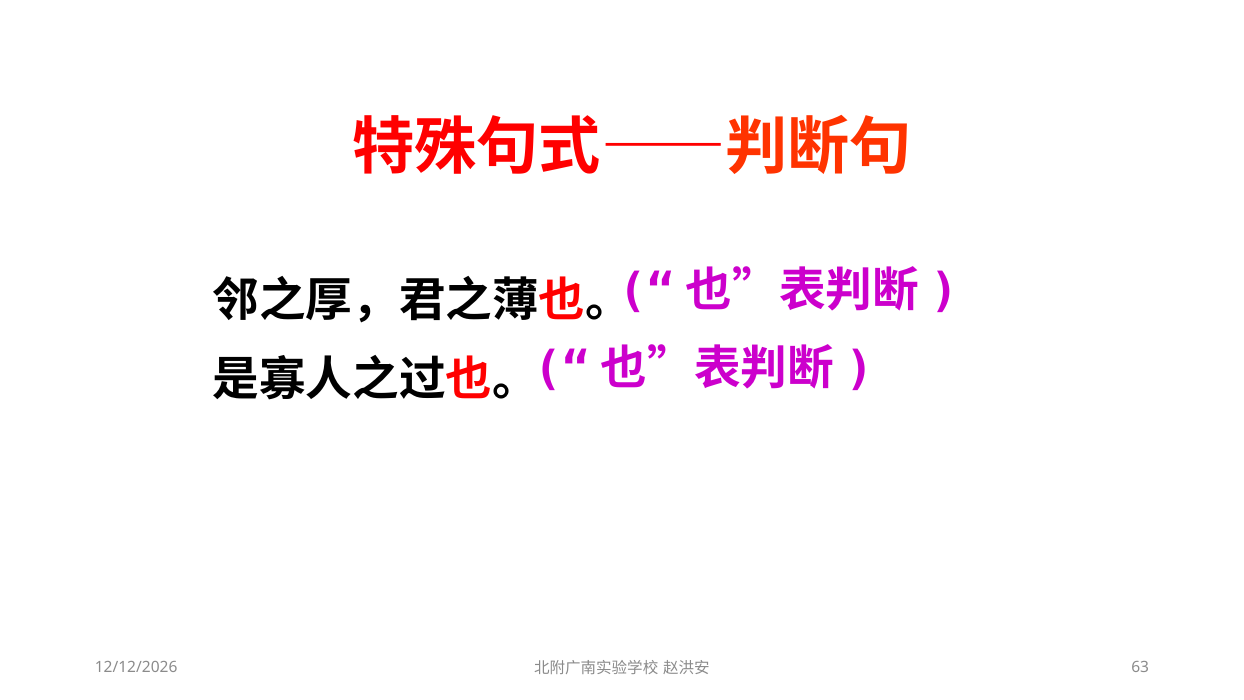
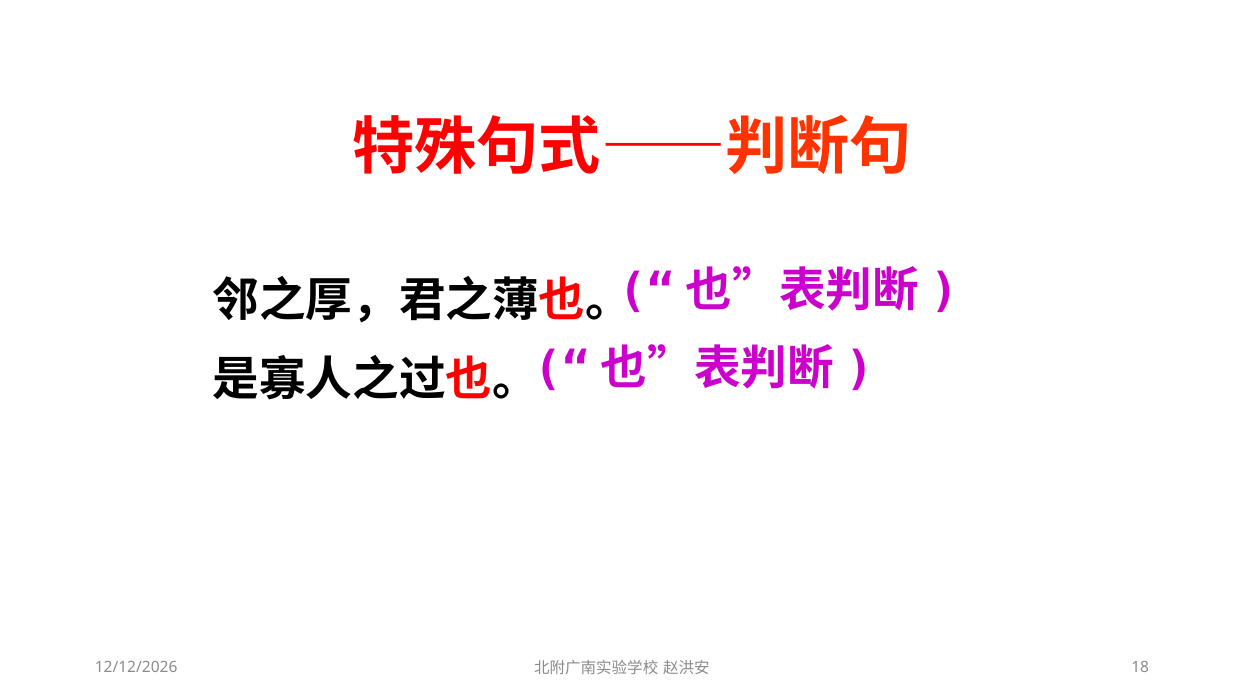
63: 63 -> 18 (1140, 667)
